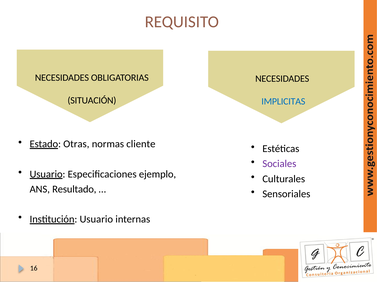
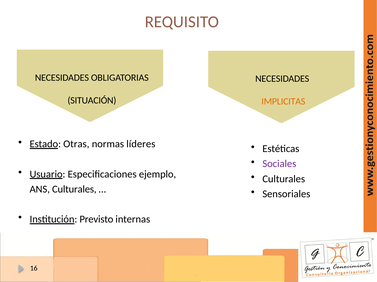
IMPLICITAS colour: blue -> orange (283, 102)
cliente: cliente -> líderes (141, 144)
ANS Resultado: Resultado -> Culturales (74, 190)
Institución Usuario: Usuario -> Previsto (96, 220)
